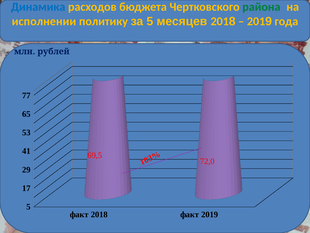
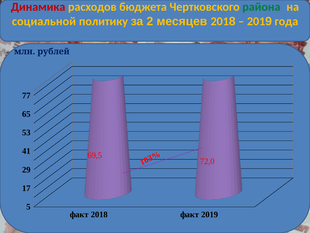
Динамика colour: blue -> red (38, 7)
исполнении: исполнении -> социальной (44, 21)
за 5: 5 -> 2 (150, 21)
